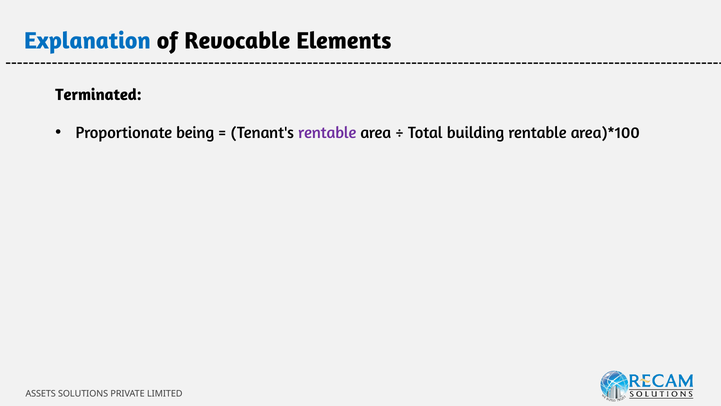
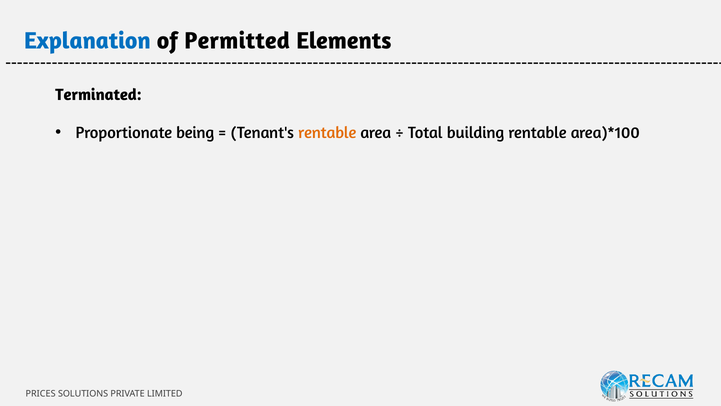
Revocable: Revocable -> Permitted (237, 41)
rentable colour: purple -> orange (327, 133)
ASSETS: ASSETS -> PRICES (41, 394)
